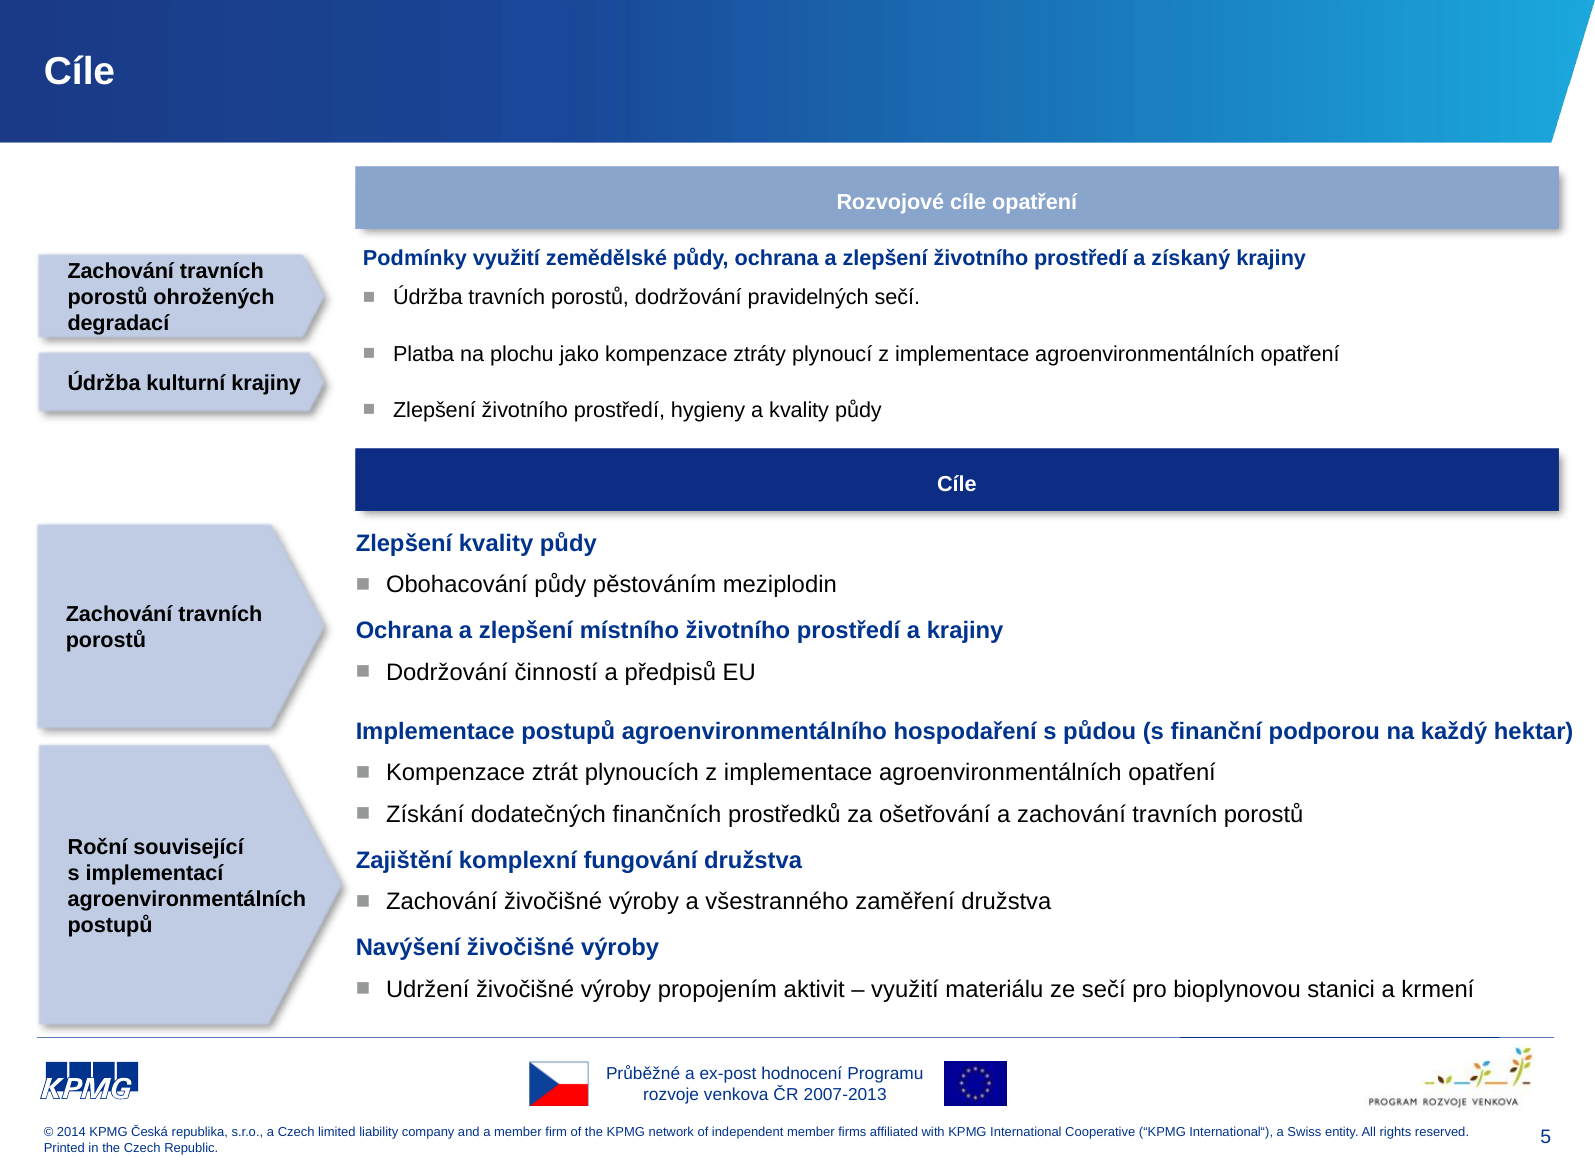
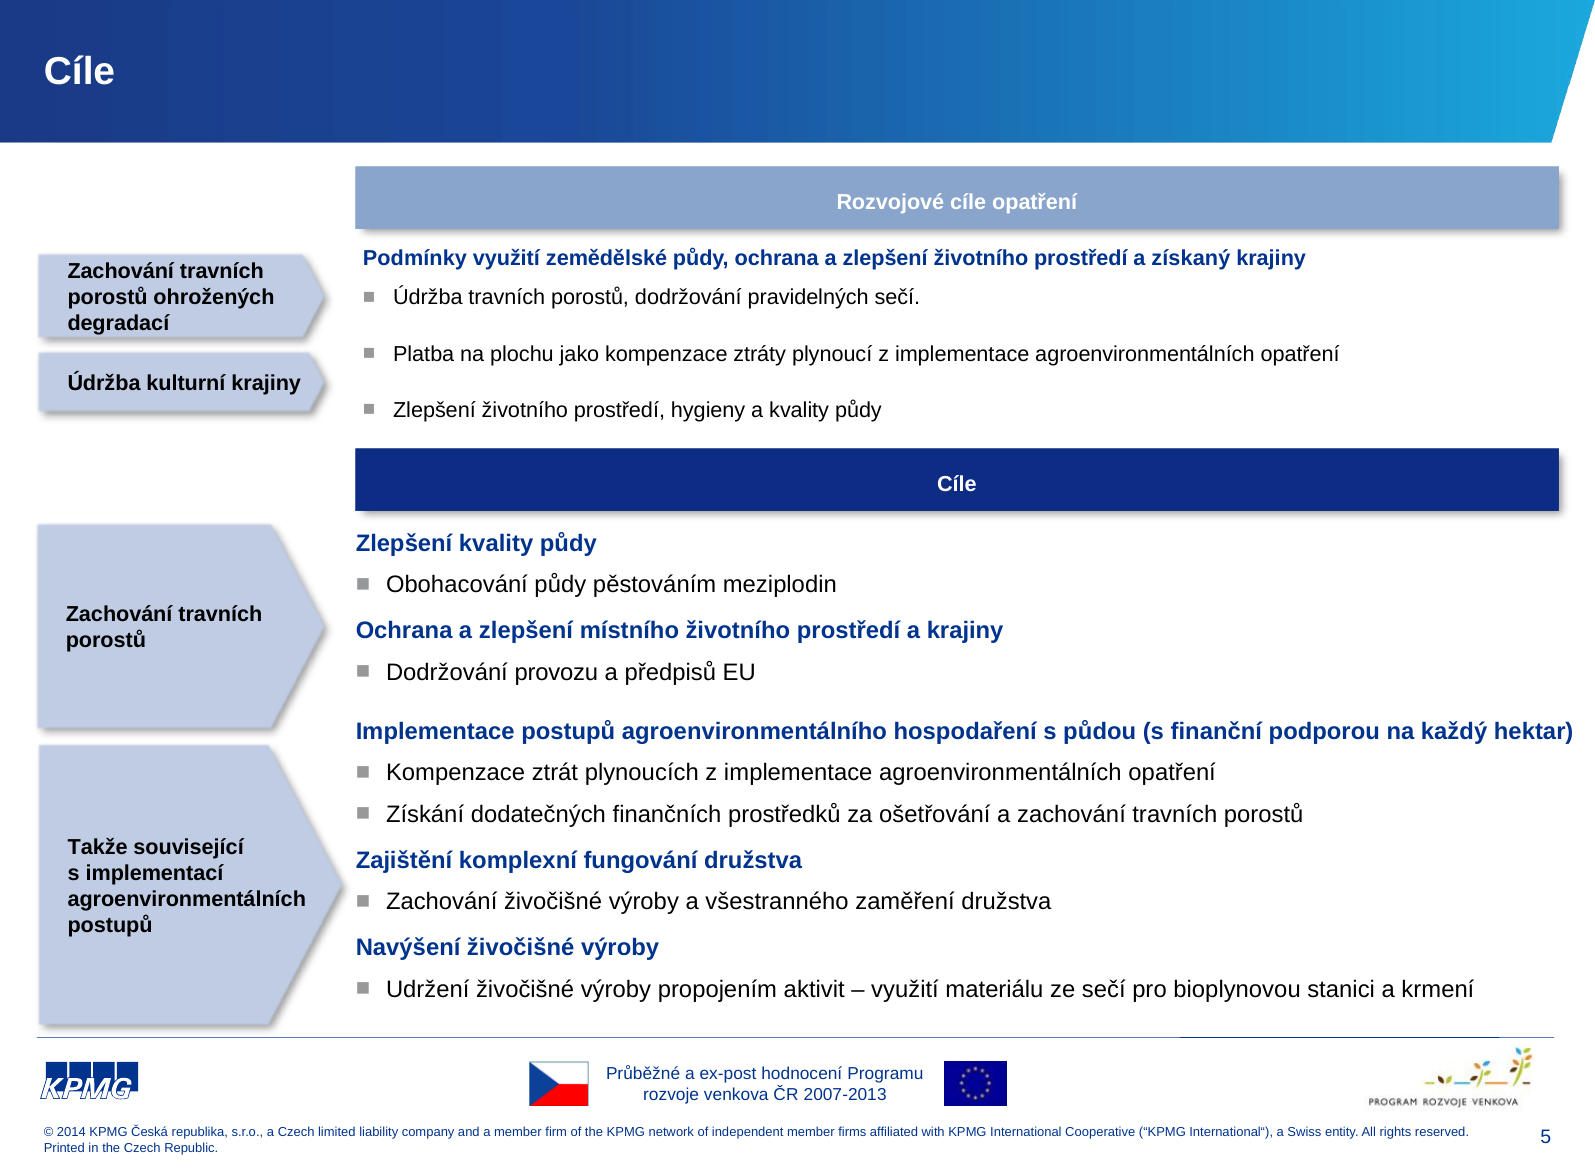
činností: činností -> provozu (556, 673)
Roční: Roční -> Takže (98, 847)
